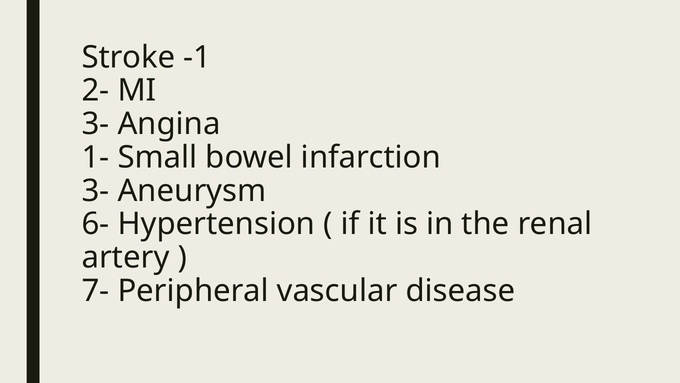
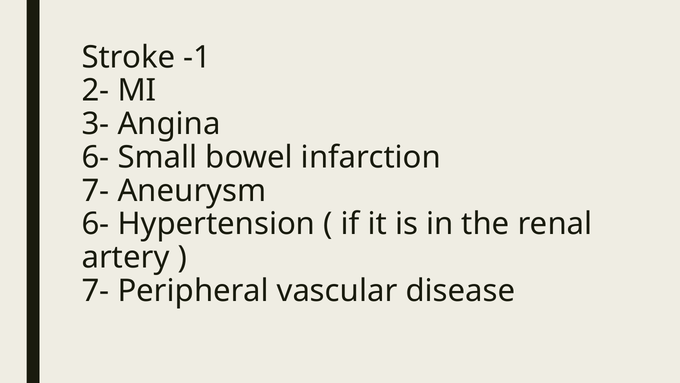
1-: 1- -> 6- (96, 157)
3-: 3- -> 7- (96, 191)
